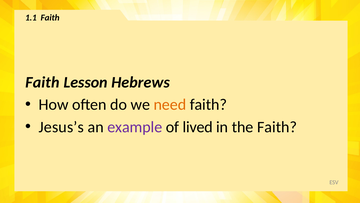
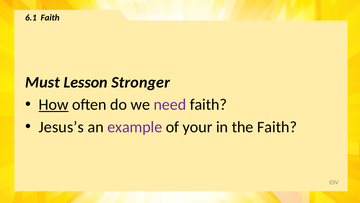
1.1: 1.1 -> 6.1 (31, 18)
Faith: Faith -> Must (42, 82)
Hebrews: Hebrews -> Stronger (141, 82)
How underline: none -> present (54, 105)
need colour: orange -> purple (170, 105)
lived: lived -> your (198, 127)
